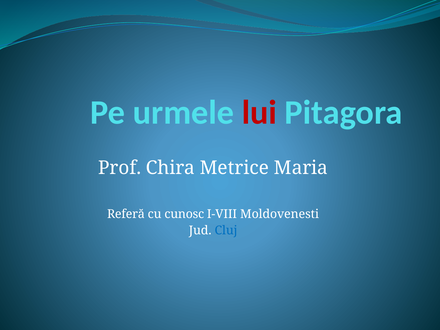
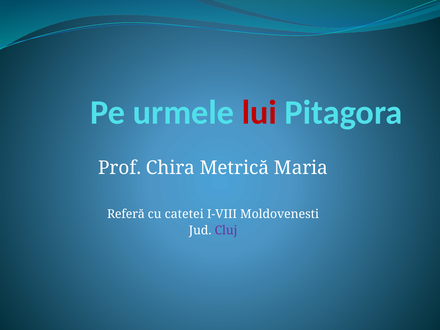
Metrice: Metrice -> Metrică (234, 168)
cunosc: cunosc -> catetei (184, 214)
Cluj colour: blue -> purple (226, 231)
